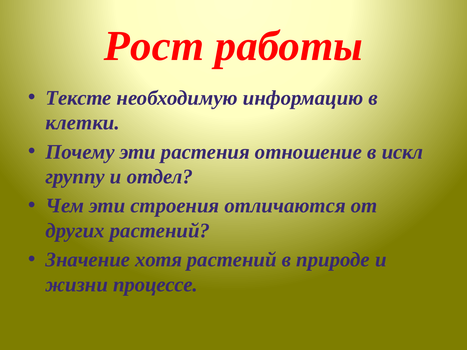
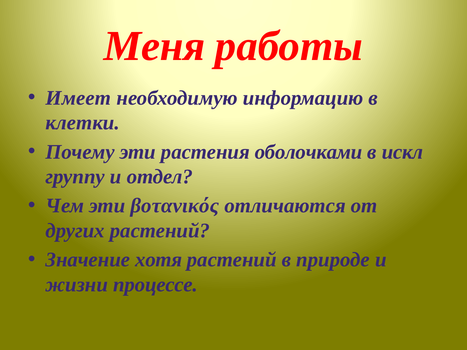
Рост: Рост -> Меня (154, 46)
Тексте: Тексте -> Имеет (78, 98)
отношение: отношение -> оболочками (309, 152)
строения: строения -> βοτανικός (175, 206)
